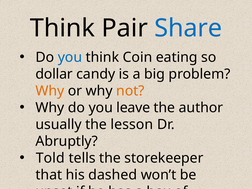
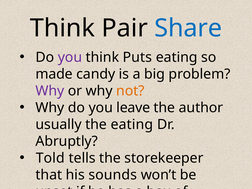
you colour: blue -> purple (70, 57)
Coin: Coin -> Puts (137, 57)
dollar: dollar -> made (54, 74)
Why colour: orange -> purple (50, 91)
the lesson: lesson -> eating (132, 124)
dashed: dashed -> sounds (113, 175)
